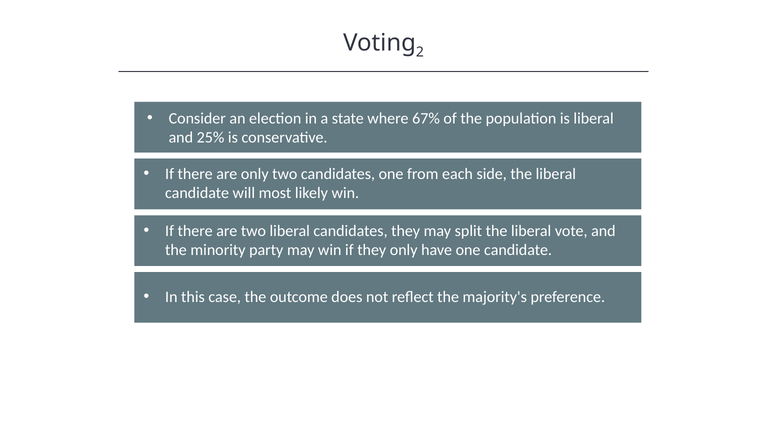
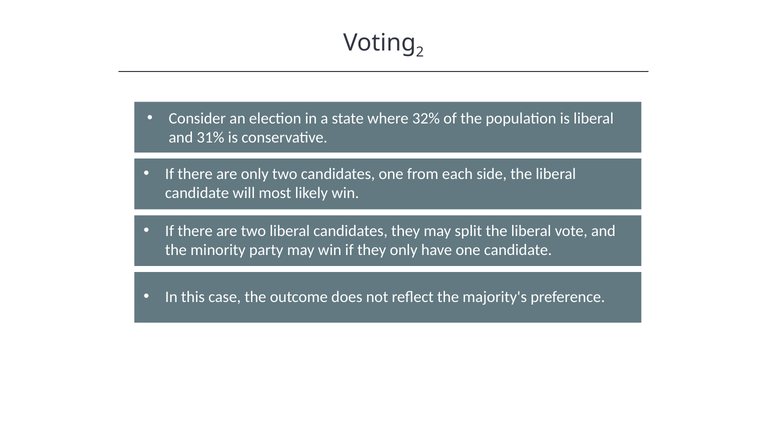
67%: 67% -> 32% (426, 119)
25%: 25% -> 31% (211, 138)
